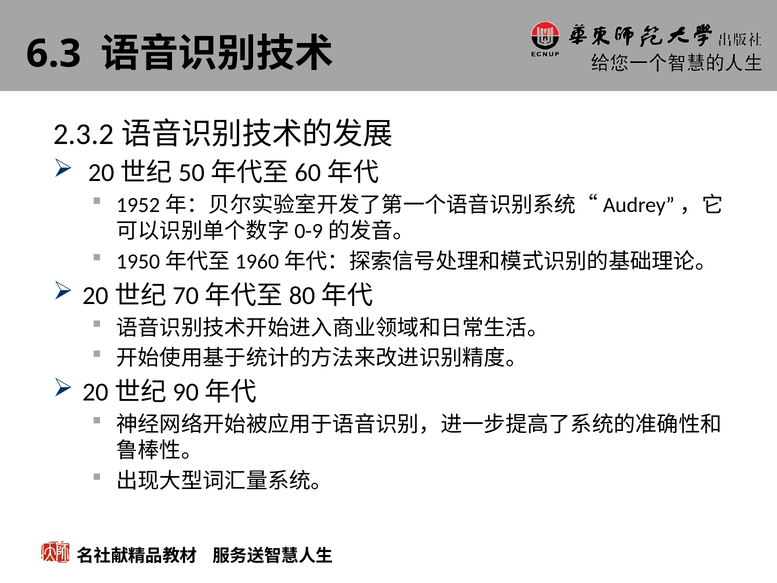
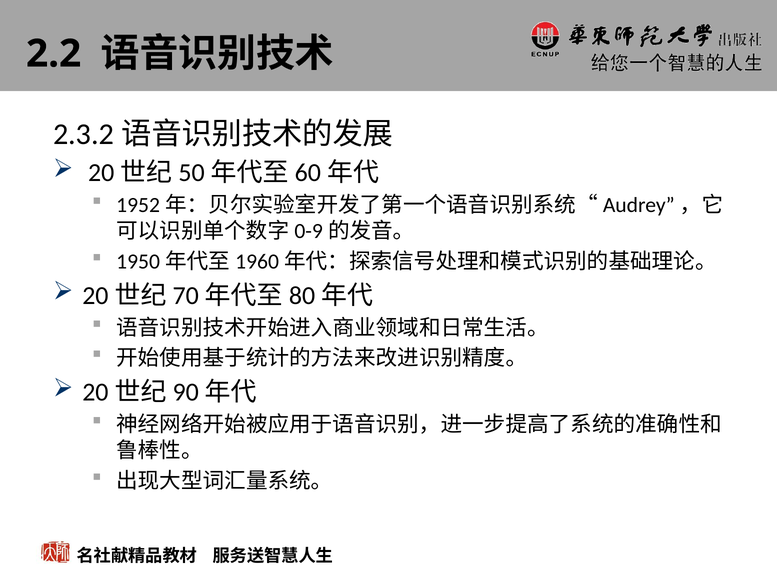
6.3: 6.3 -> 2.2 (54, 54)
